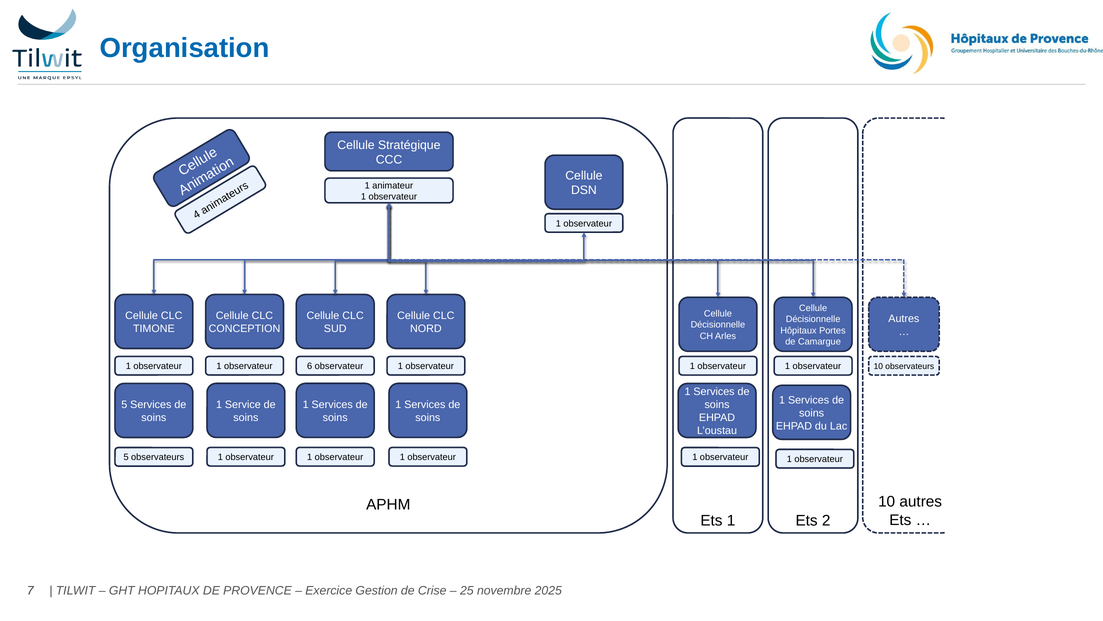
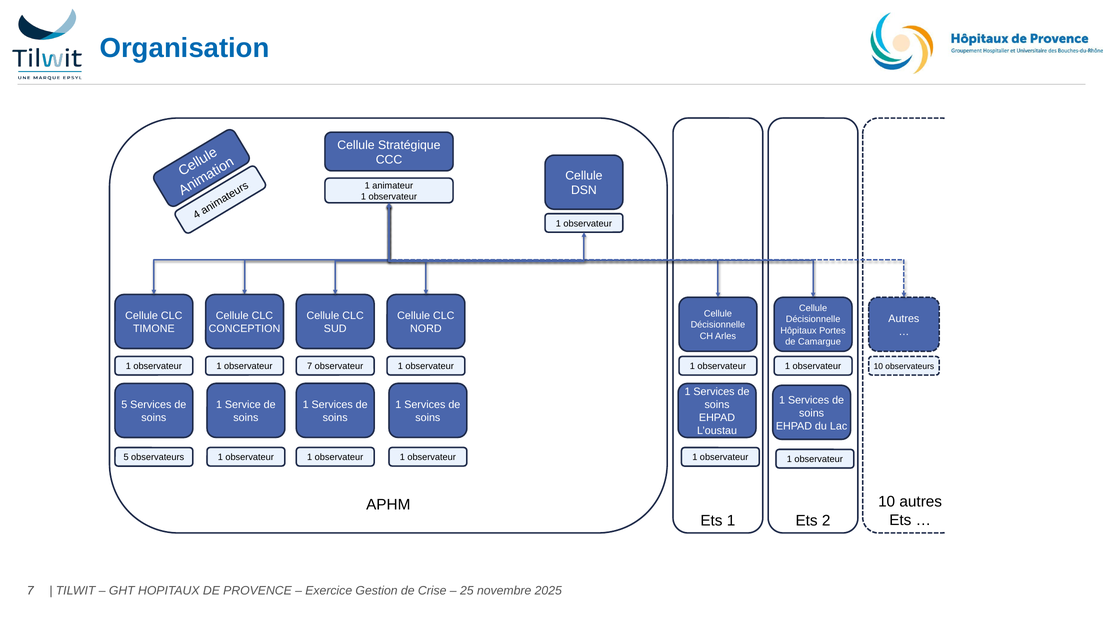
observateur 6: 6 -> 7 (310, 366)
